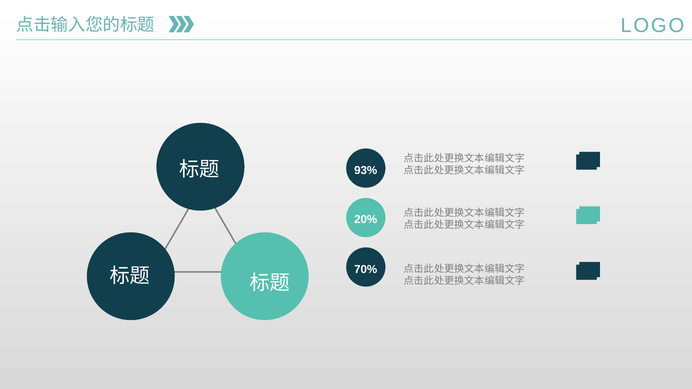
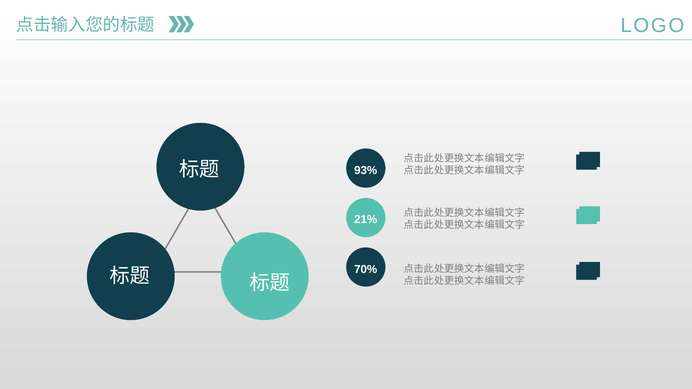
20%: 20% -> 21% (366, 220)
